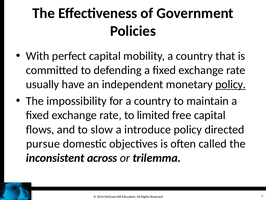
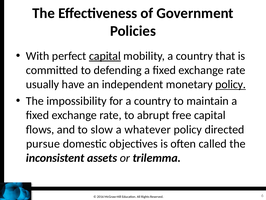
capital underline: none -> present (105, 56)
limited: limited -> abrupt (153, 115)
introduce: introduce -> whatever (148, 129)
across: across -> assets (102, 158)
